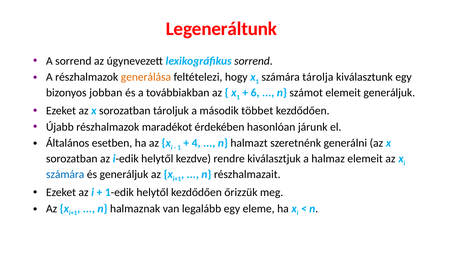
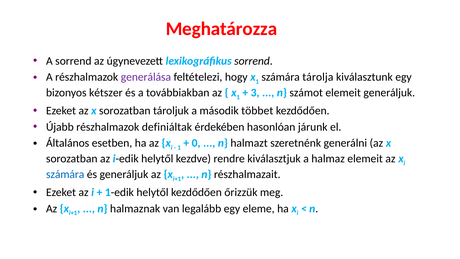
Legeneráltunk: Legeneráltunk -> Meghatározza (221, 29)
generálása colour: orange -> purple (146, 77)
jobban: jobban -> kétszer (106, 93)
6: 6 -> 3 (255, 93)
maradékot: maradékot -> definiáltak (167, 127)
4: 4 -> 0 (196, 143)
